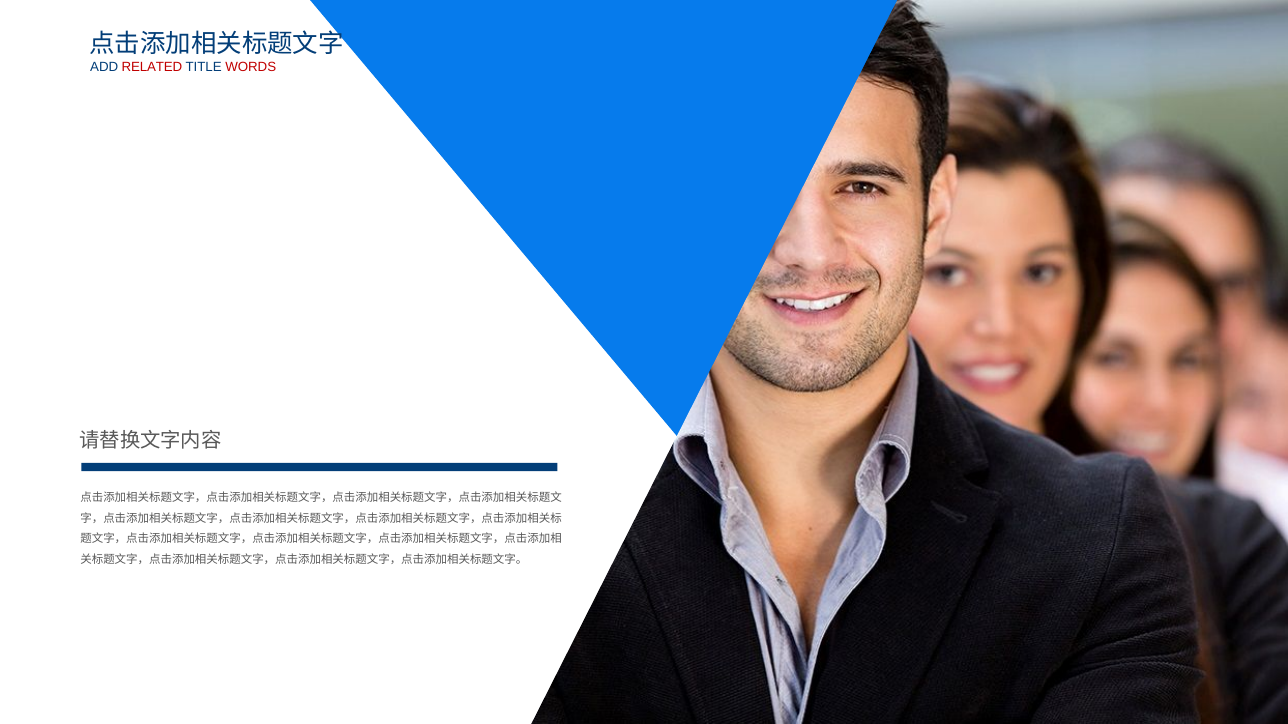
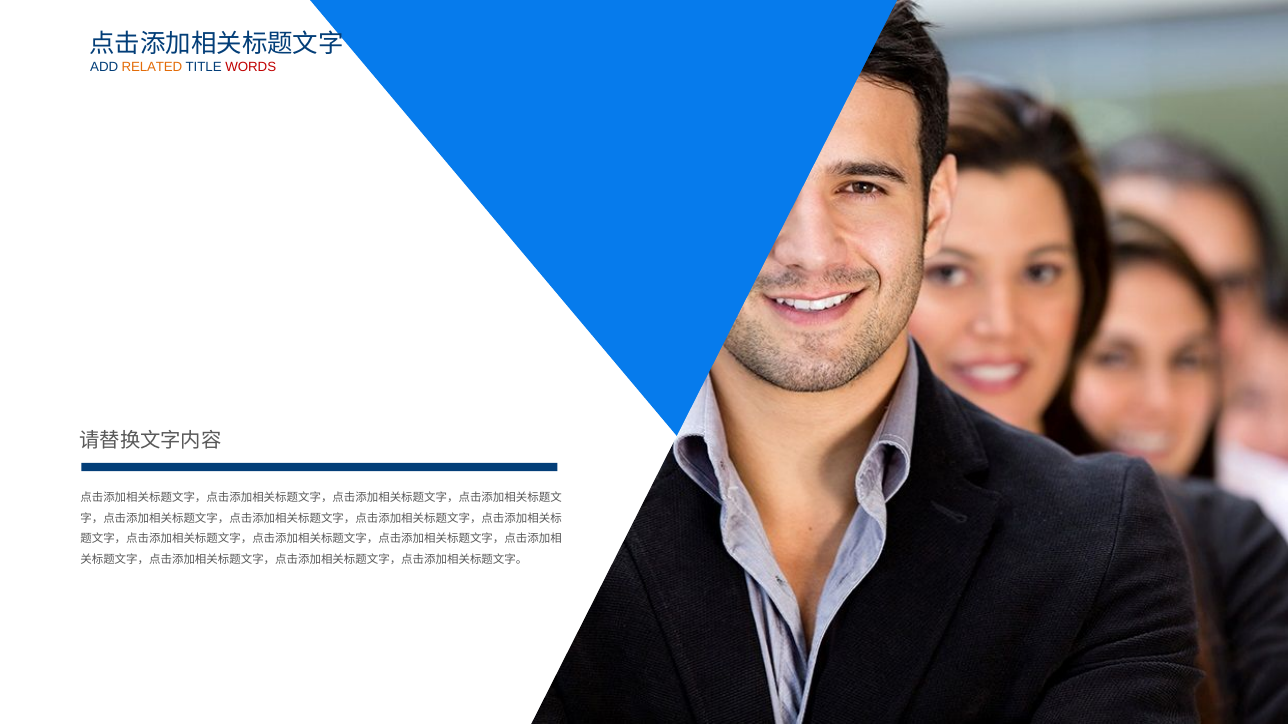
RELATED colour: red -> orange (152, 68)
